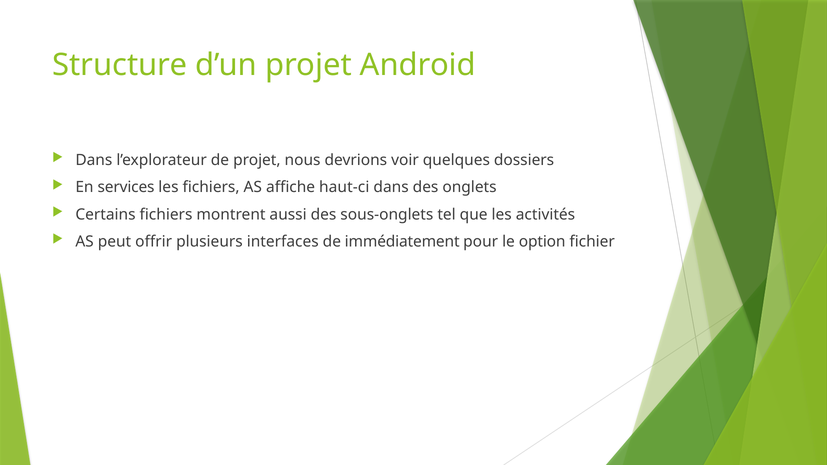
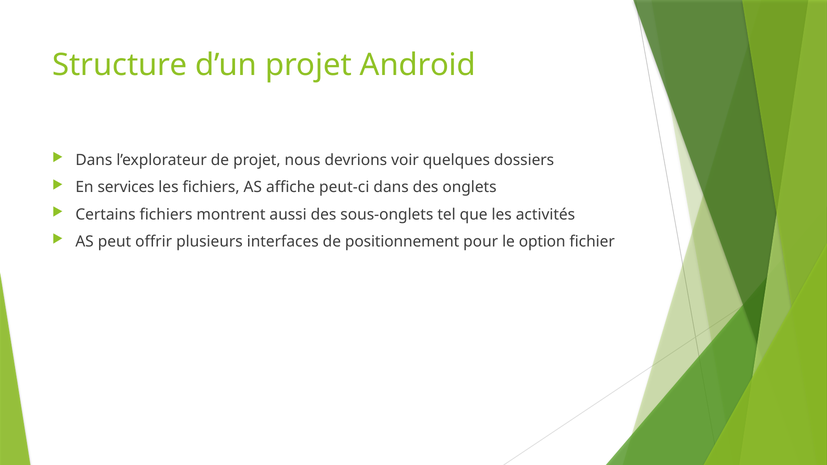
haut-ci: haut-ci -> peut-ci (344, 187)
immédiatement: immédiatement -> positionnement (402, 242)
